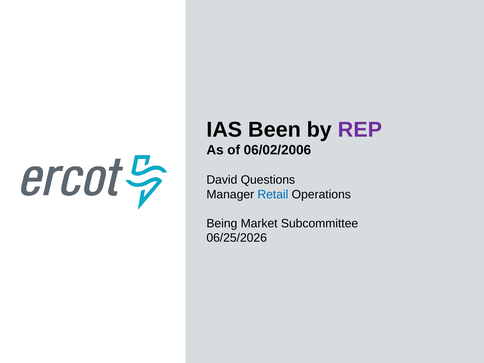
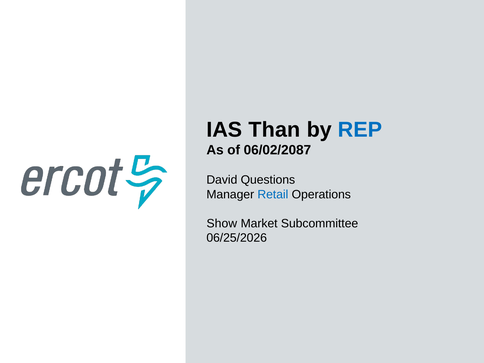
Been: Been -> Than (274, 130)
REP colour: purple -> blue (360, 130)
06/02/2006: 06/02/2006 -> 06/02/2087 (277, 150)
Being: Being -> Show (222, 223)
